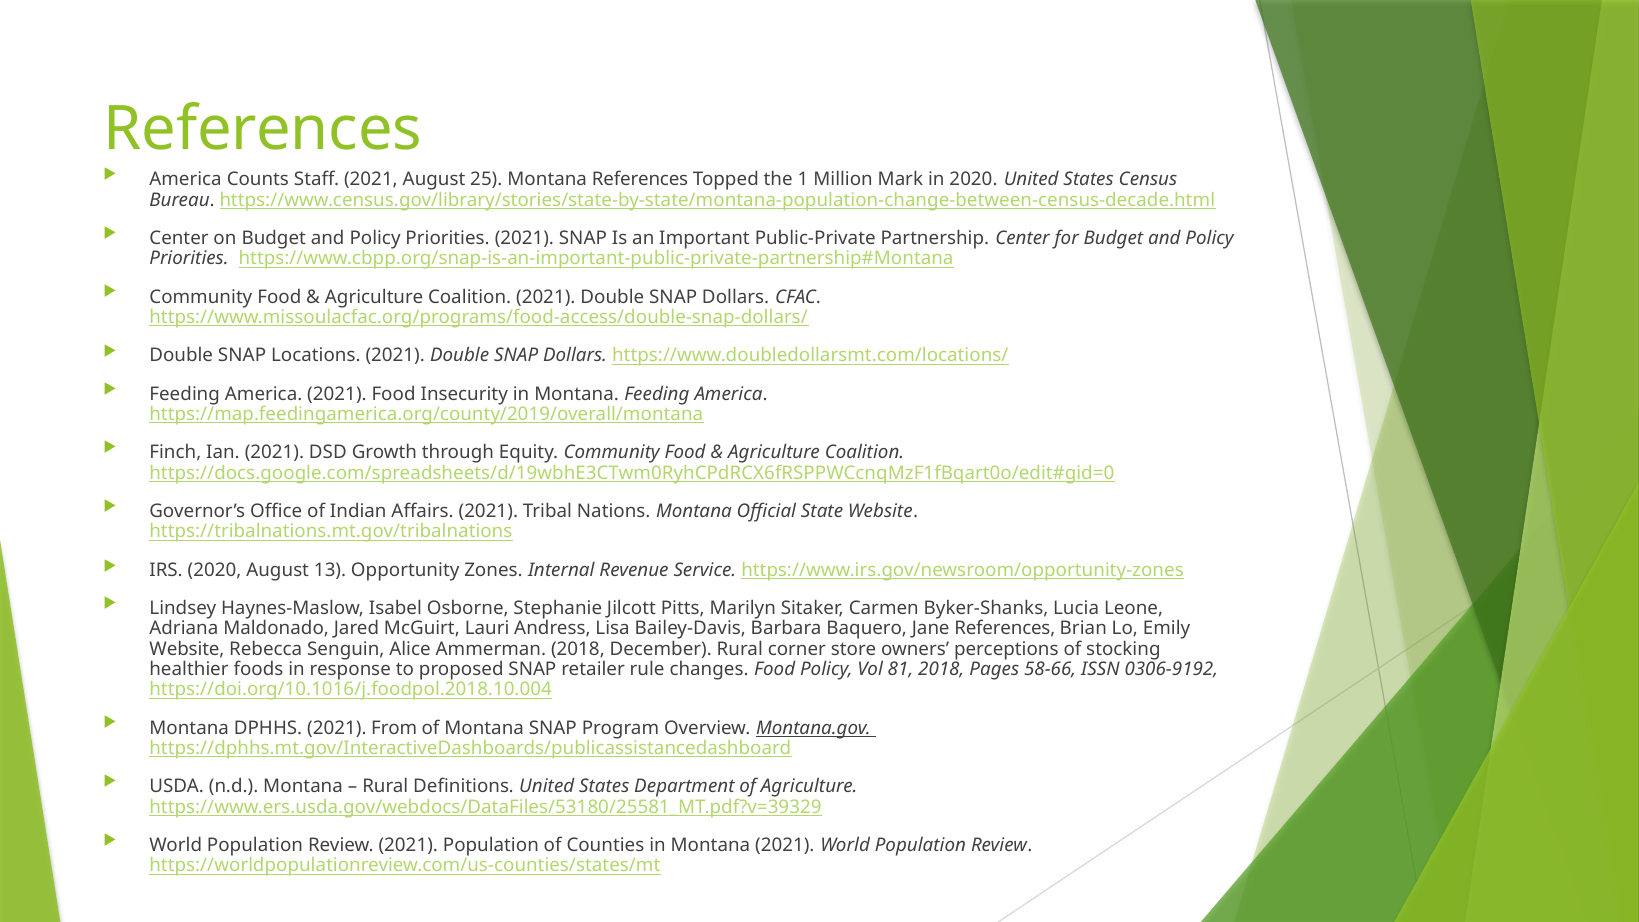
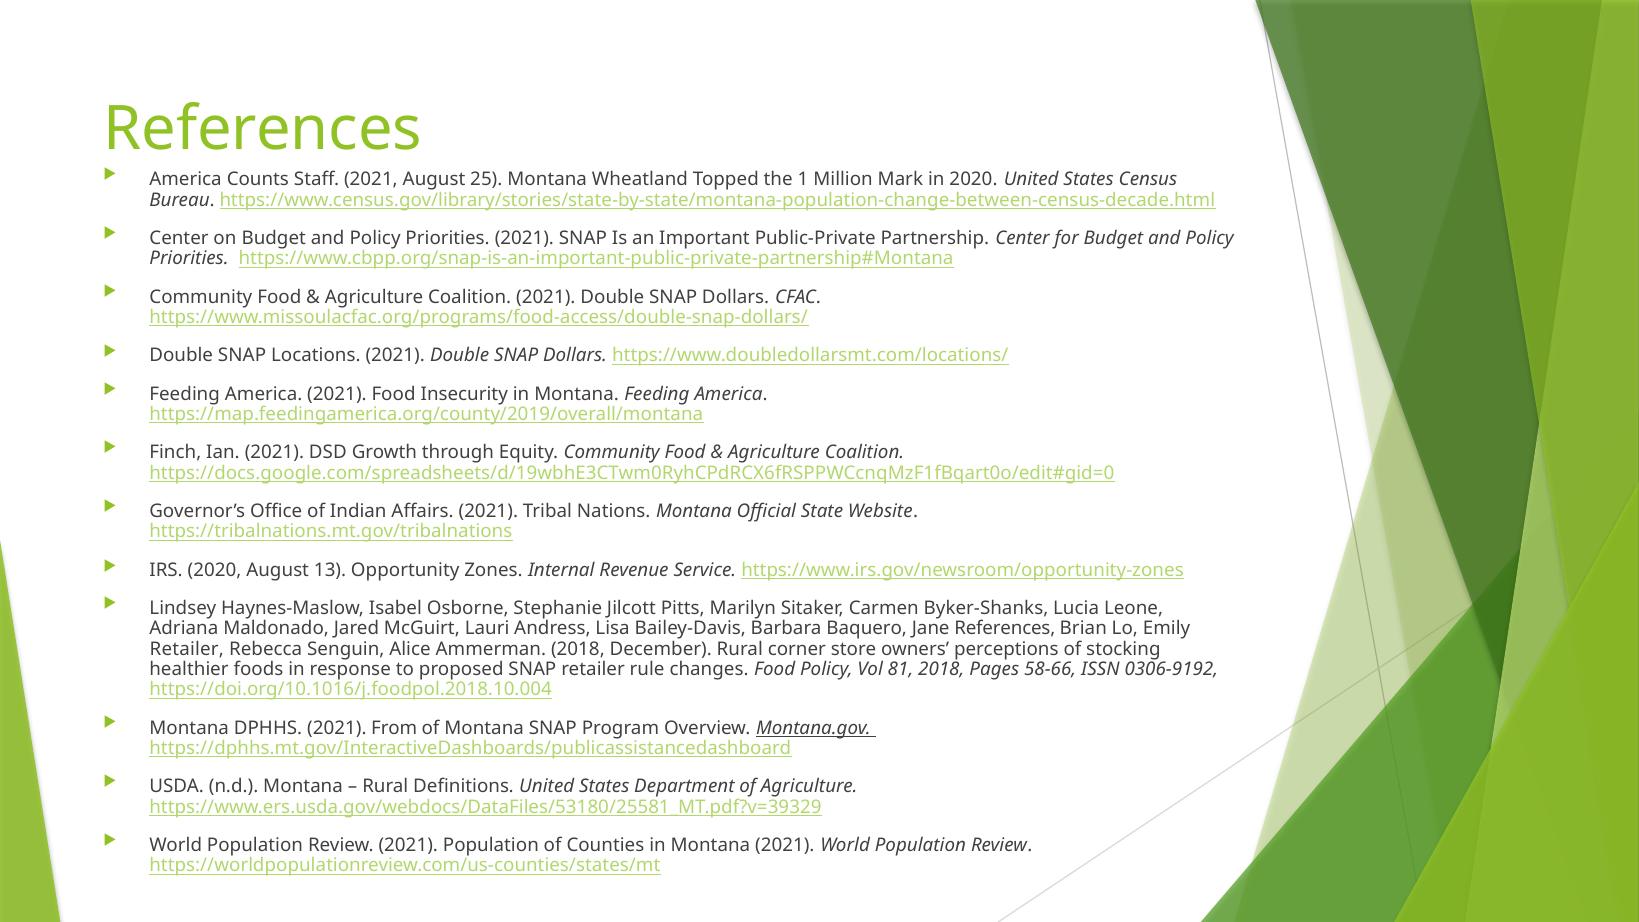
Montana References: References -> Wheatland (640, 180)
Website: Website -> Retailer (187, 649)
